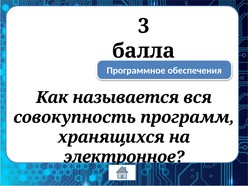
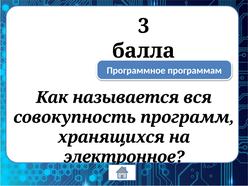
обеспечения: обеспечения -> программам (195, 70)
